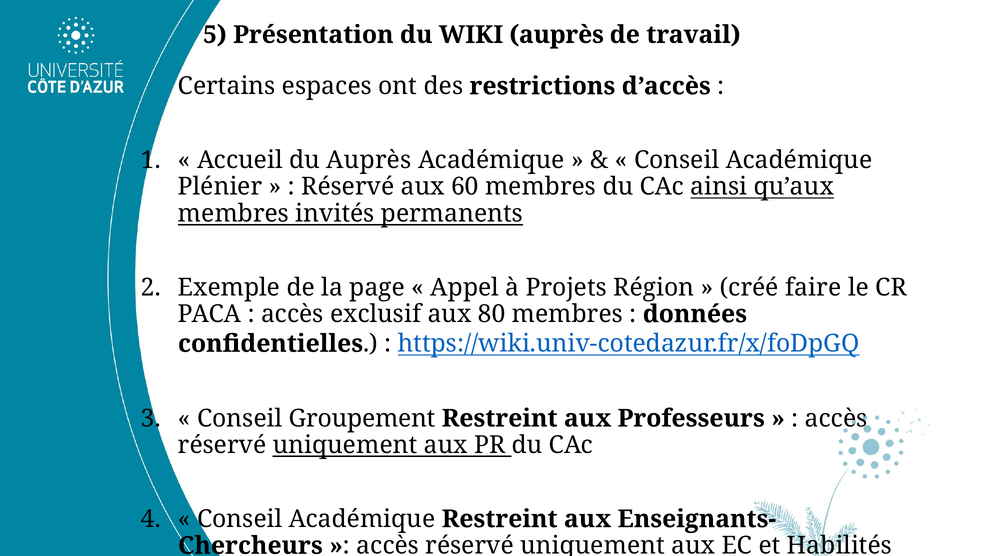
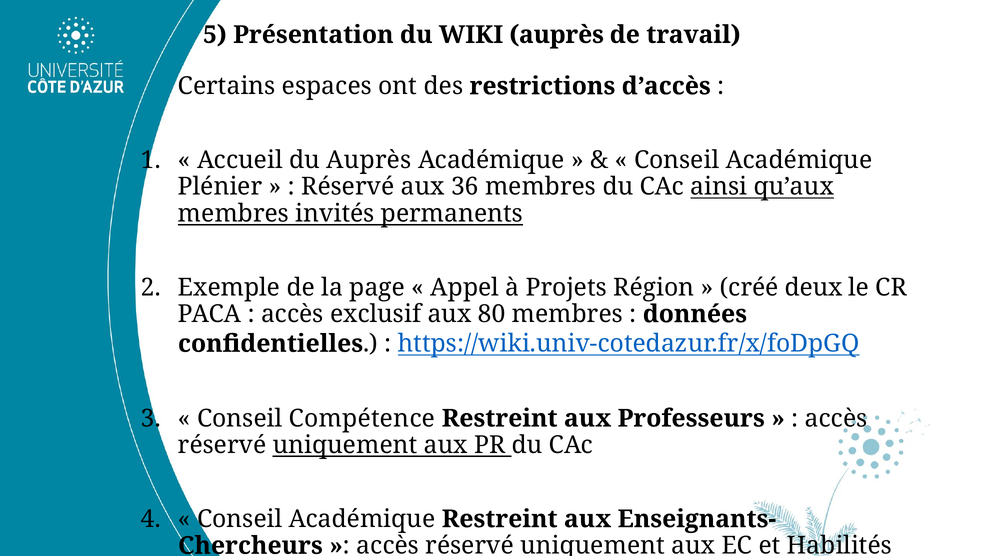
60: 60 -> 36 (465, 187)
faire: faire -> deux (813, 287)
Groupement: Groupement -> Compétence (362, 418)
